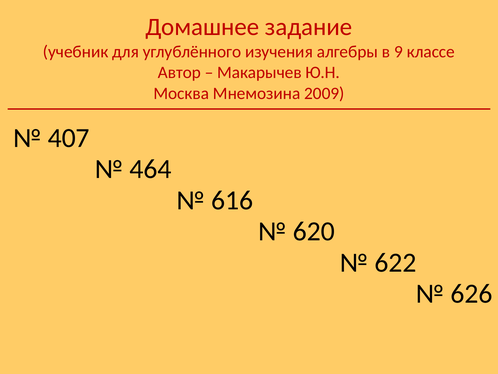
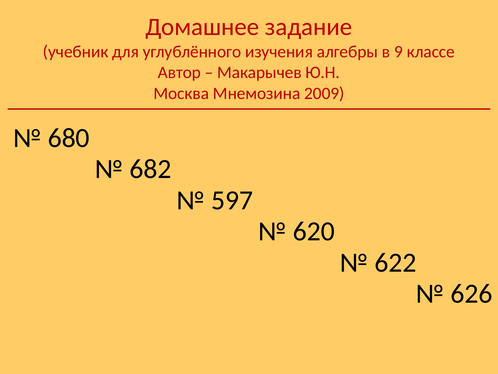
407: 407 -> 680 (69, 138)
464: 464 -> 682 (150, 169)
616: 616 -> 597 (232, 200)
